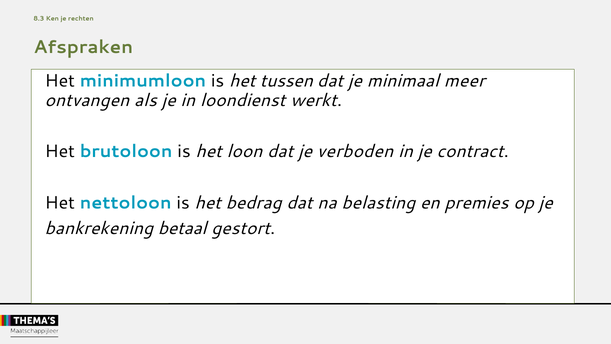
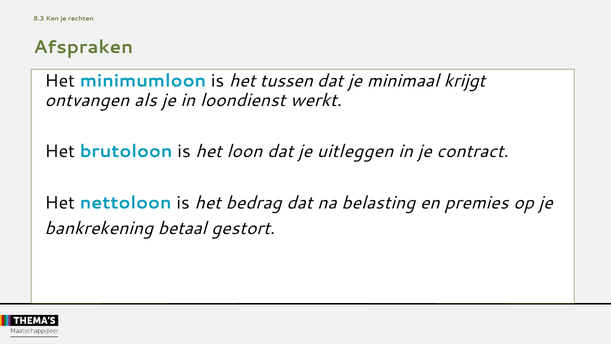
meer: meer -> krijgt (465, 81)
verboden: verboden -> uitleggen (355, 151)
